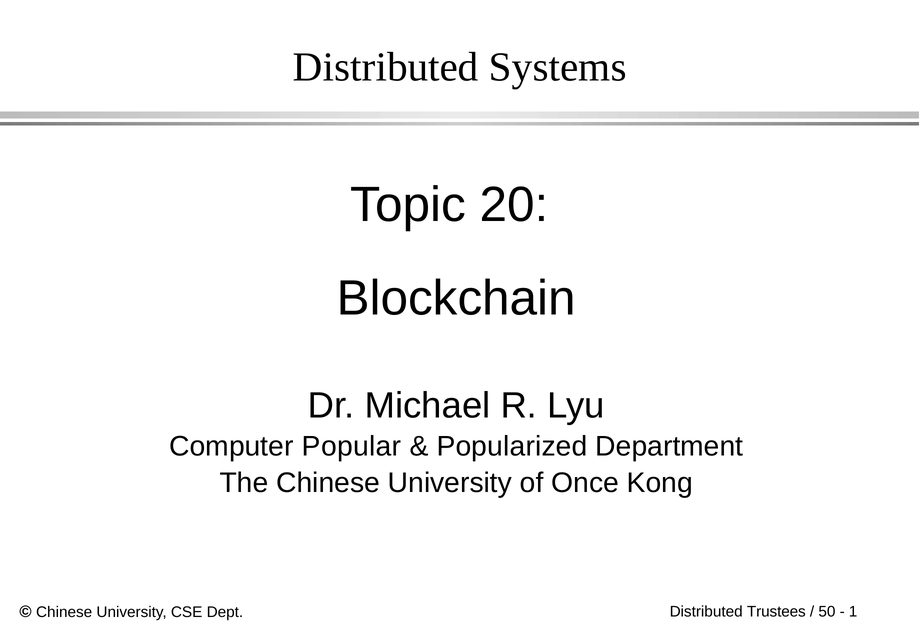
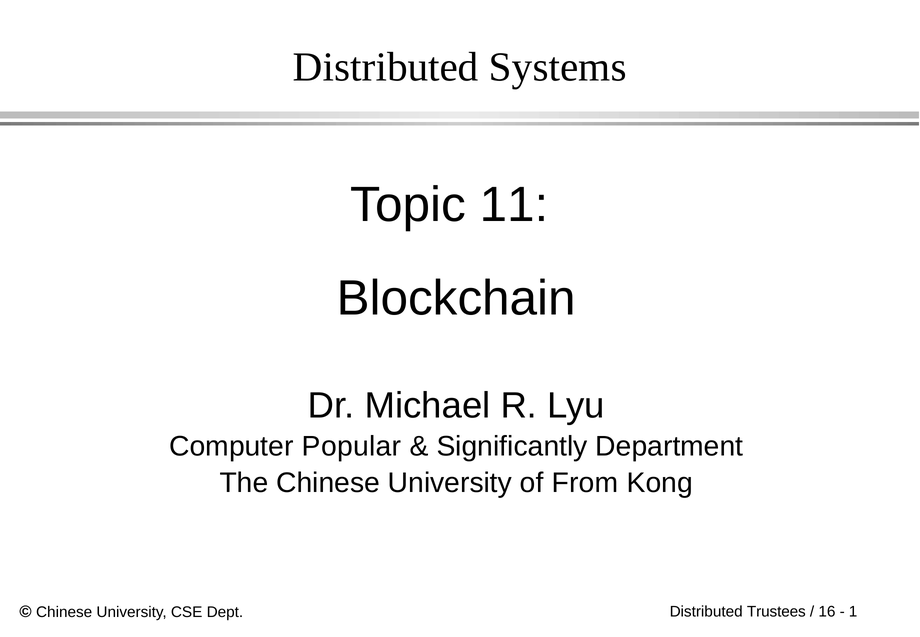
20: 20 -> 11 (514, 205)
Popularized: Popularized -> Significantly (512, 446)
Once: Once -> From (585, 483)
50: 50 -> 16 (827, 611)
